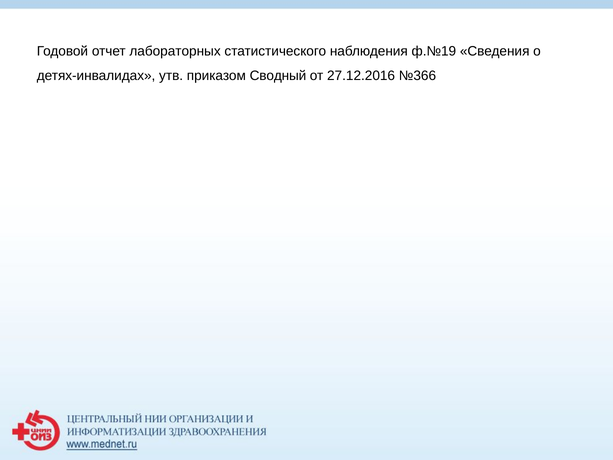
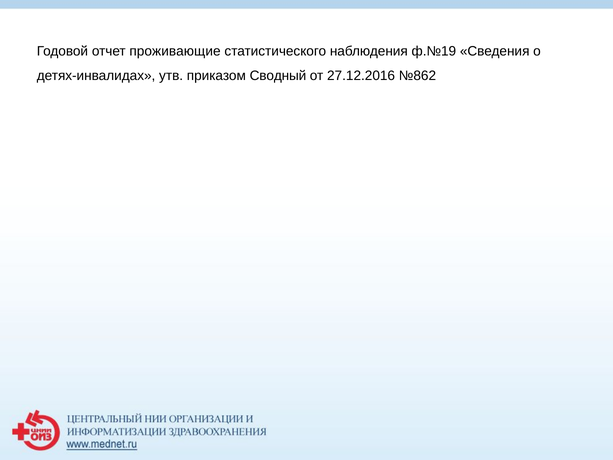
лабораторных: лабораторных -> проживающие (175, 51)
№366: №366 -> №862 (417, 75)
